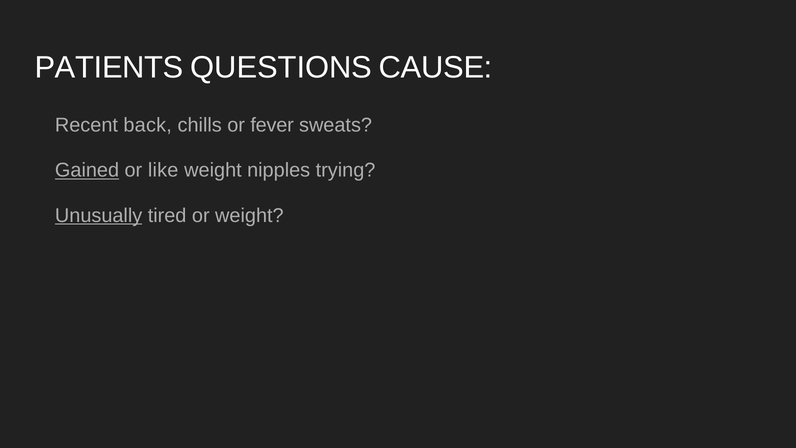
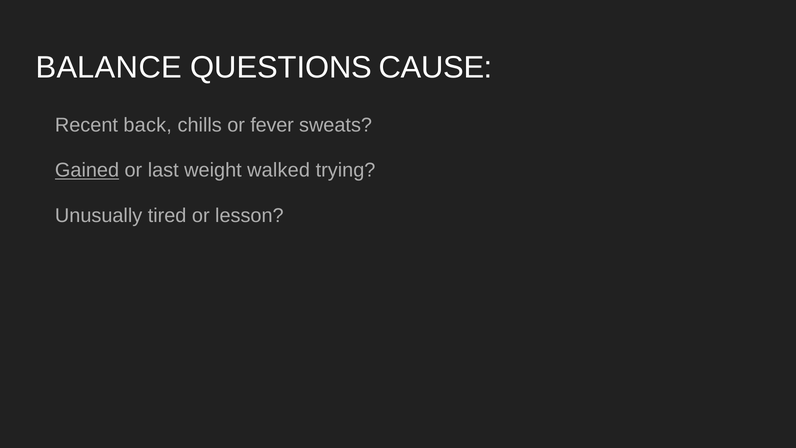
PATIENTS: PATIENTS -> BALANCE (109, 67)
like: like -> last (163, 170)
nipples: nipples -> walked (279, 170)
Unusually underline: present -> none (99, 215)
or weight: weight -> lesson (249, 215)
